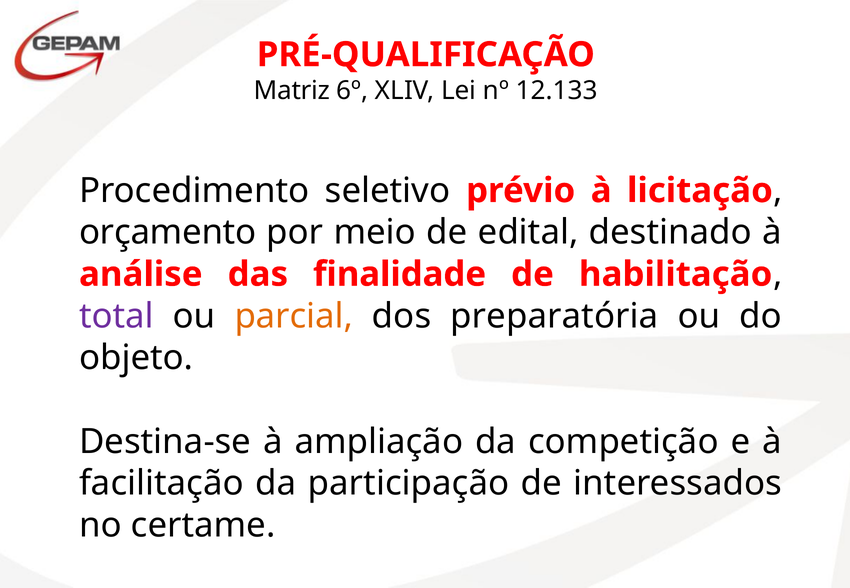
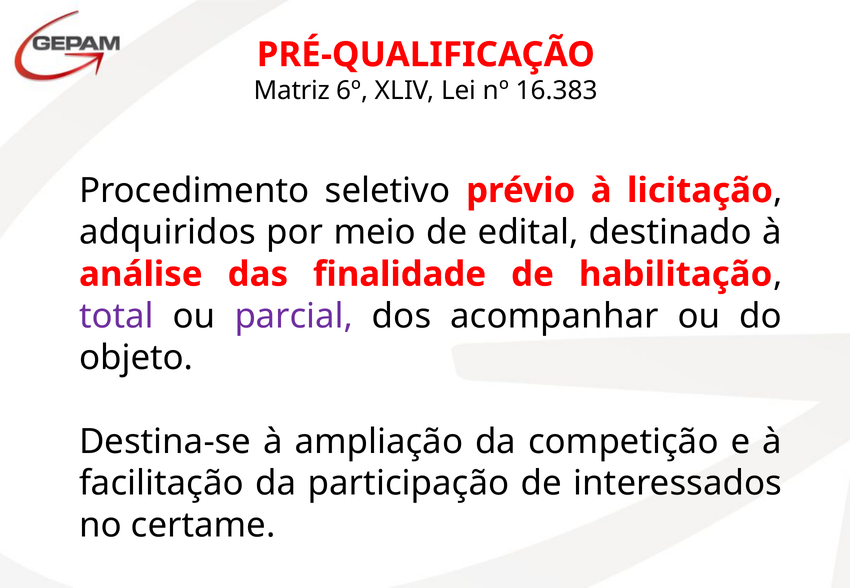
12.133: 12.133 -> 16.383 (557, 91)
orçamento: orçamento -> adquiridos (168, 233)
parcial colour: orange -> purple (294, 316)
preparatória: preparatória -> acompanhar (554, 316)
